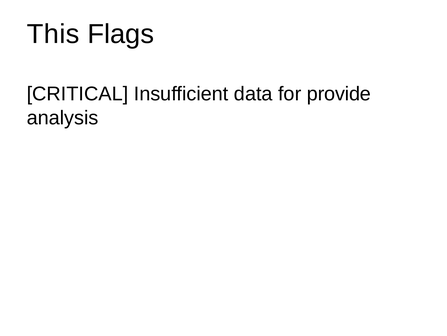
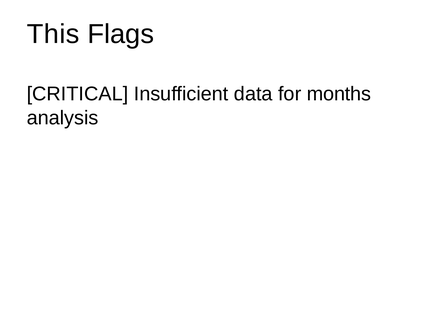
provide: provide -> months (339, 94)
